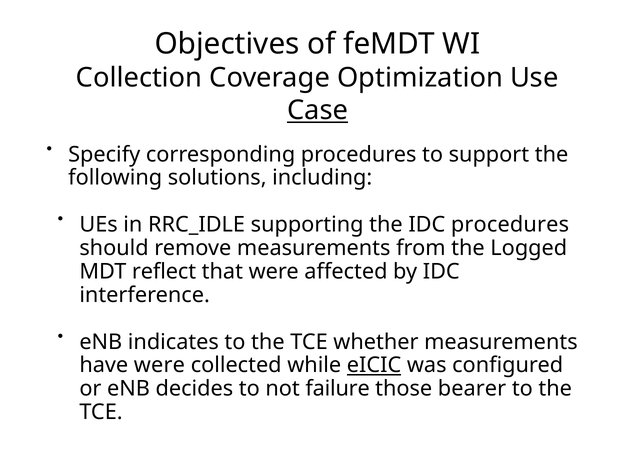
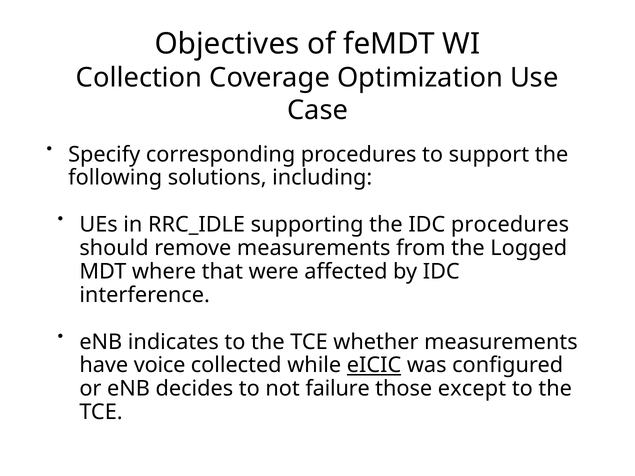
Case underline: present -> none (317, 111)
reflect: reflect -> where (164, 272)
have were: were -> voice (160, 365)
bearer: bearer -> except (472, 389)
